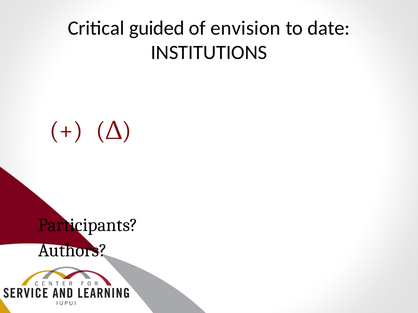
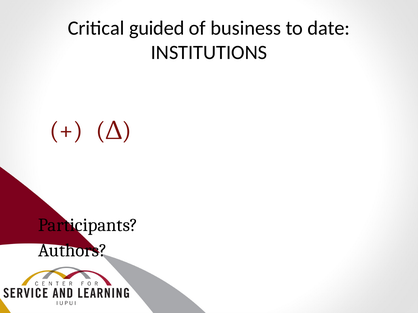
envision: envision -> business (246, 28)
